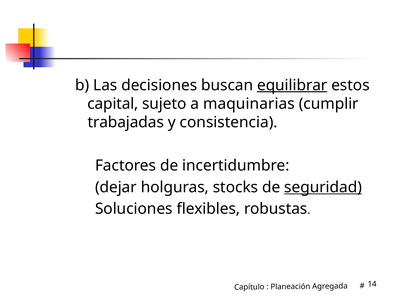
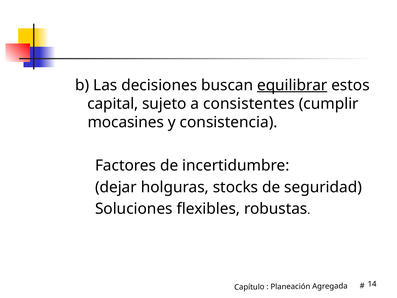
maquinarias: maquinarias -> consistentes (249, 104)
trabajadas: trabajadas -> mocasines (126, 122)
seguridad underline: present -> none (323, 187)
